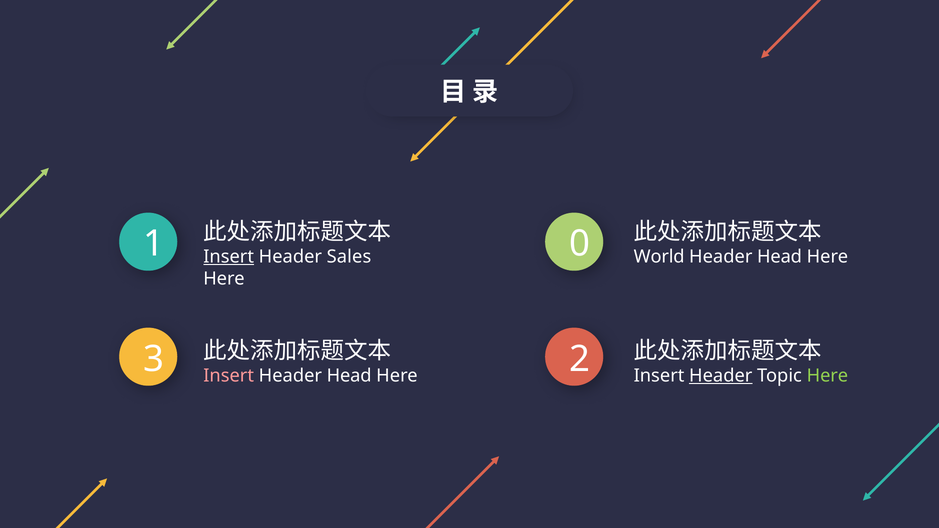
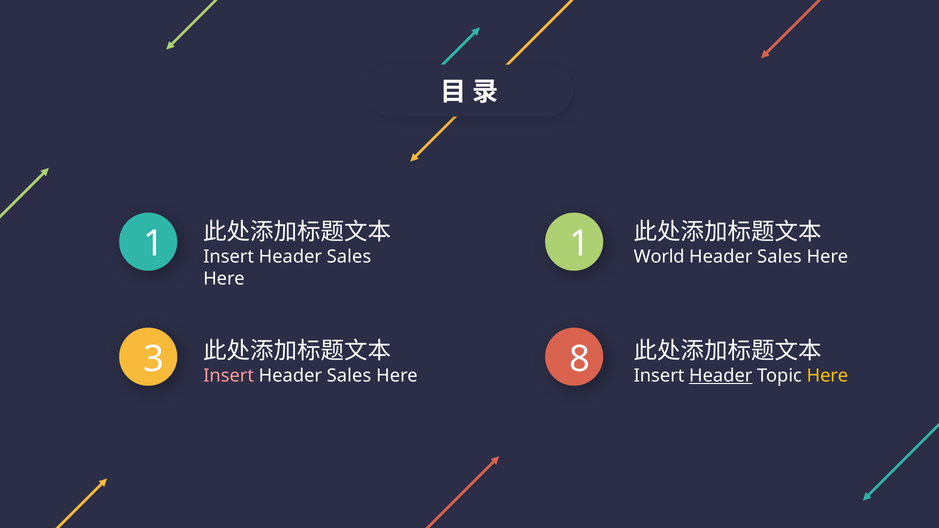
1 0: 0 -> 1 (579, 244)
Insert underline: present -> none (229, 257)
Head: Head -> Sales (779, 257)
2: 2 -> 8 (579, 359)
Head: Head -> Sales (349, 376)
Here colour: light green -> yellow (827, 376)
